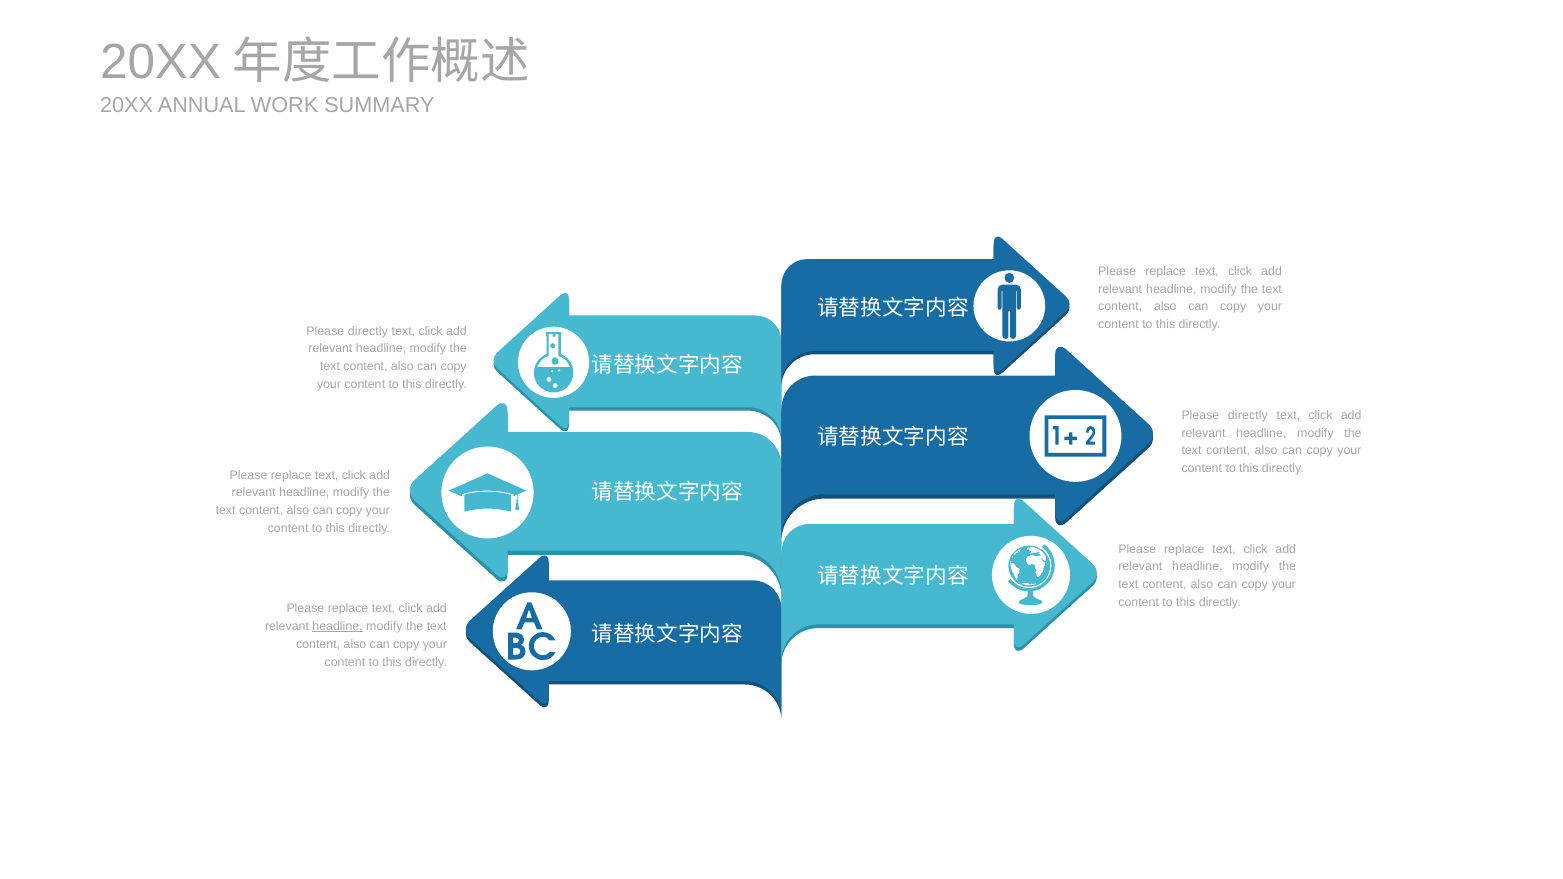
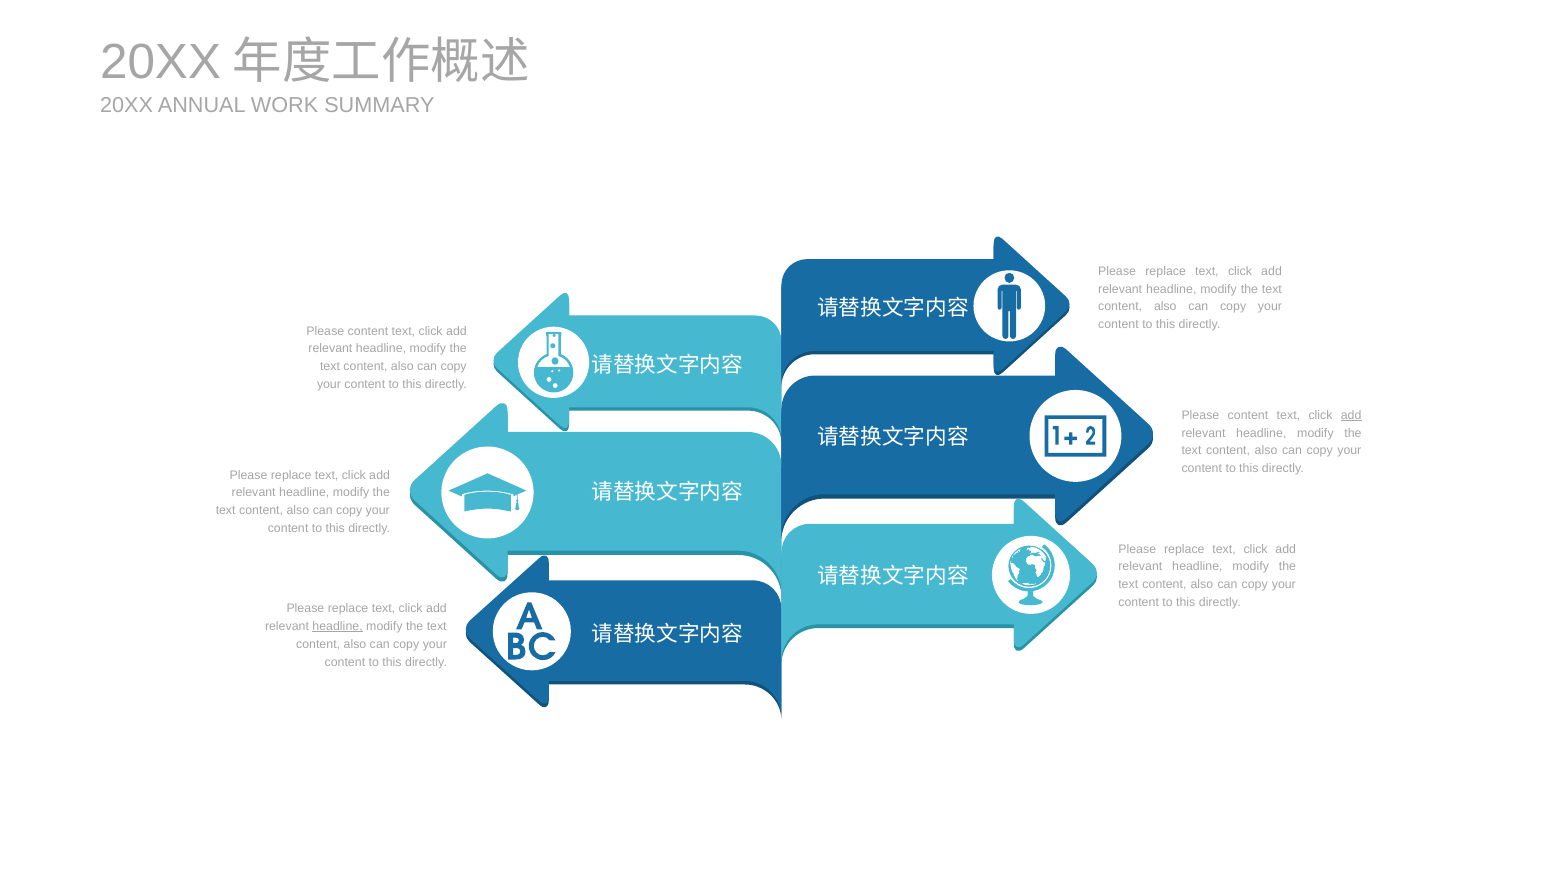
directly: directly -> content (368, 331)
directly: directly -> content (1248, 415)
add underline: none -> present (1351, 415)
